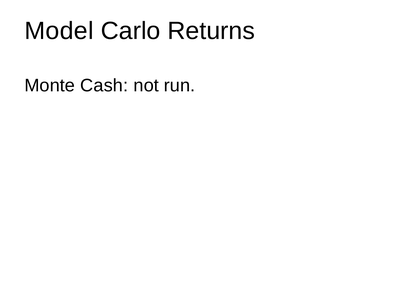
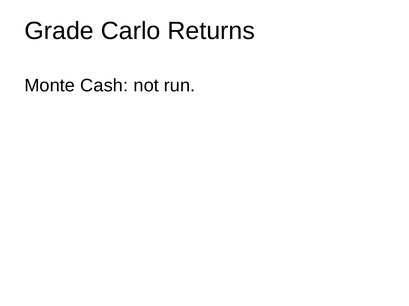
Model: Model -> Grade (59, 31)
